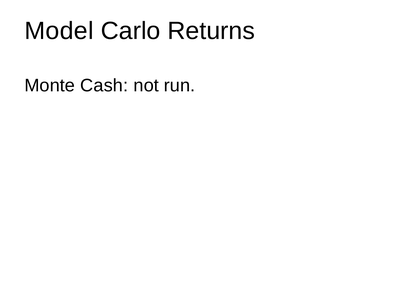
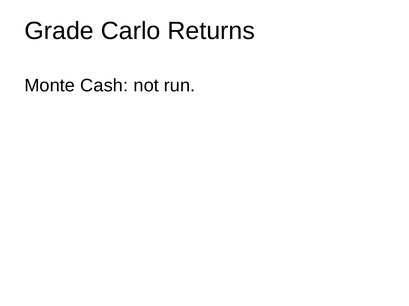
Model: Model -> Grade (59, 31)
